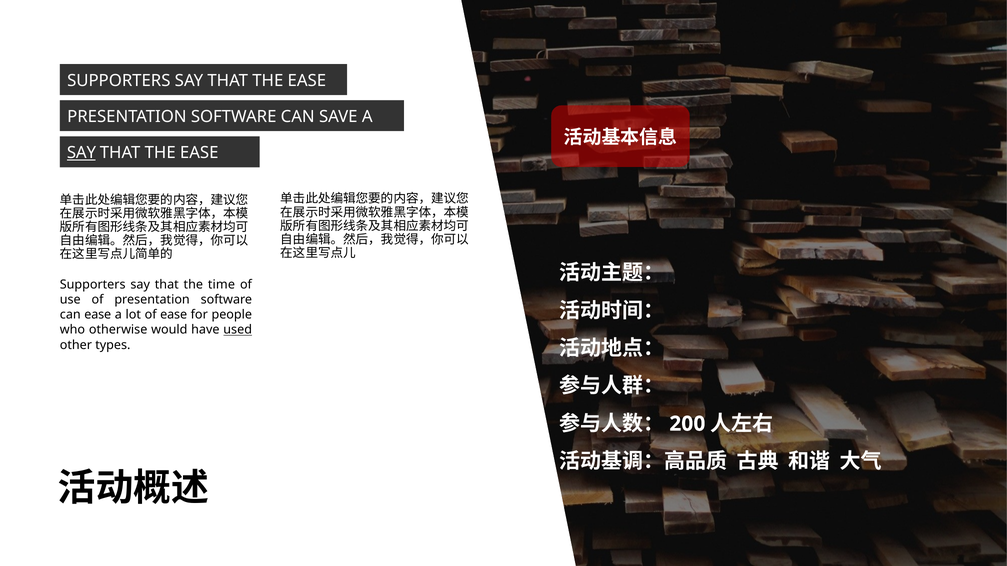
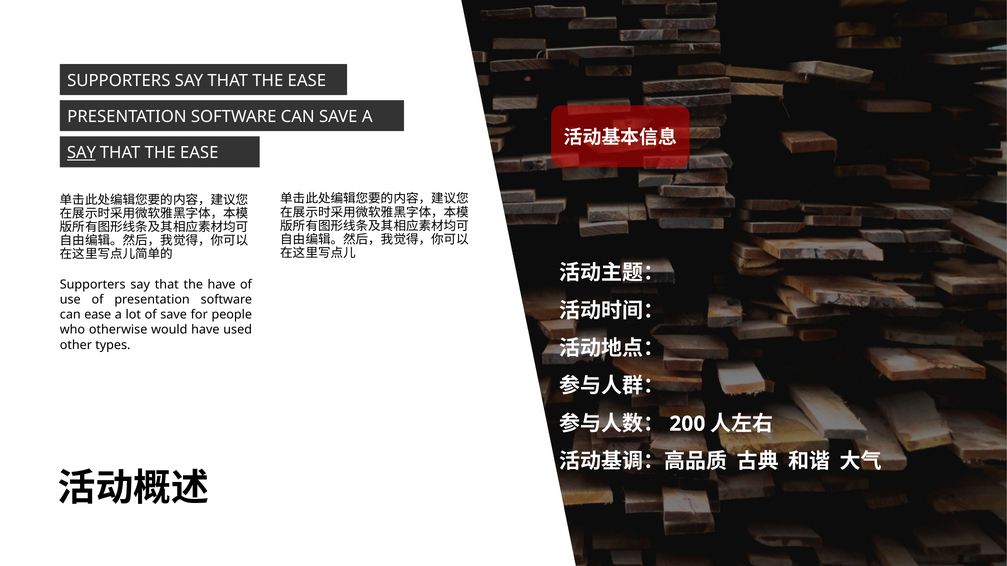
the time: time -> have (222, 285)
of ease: ease -> save (174, 315)
used underline: present -> none (238, 330)
